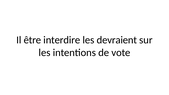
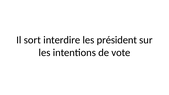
être: être -> sort (32, 40)
devraient: devraient -> président (117, 40)
